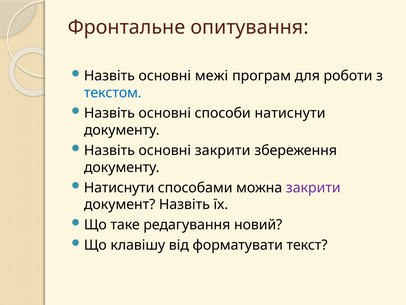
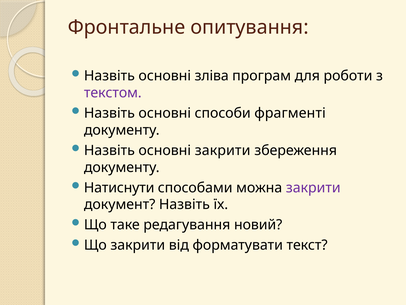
межі: межі -> зліва (212, 76)
текстом colour: blue -> purple (113, 93)
способи натиснути: натиснути -> фрагменті (290, 113)
Що клавішу: клавішу -> закрити (138, 245)
